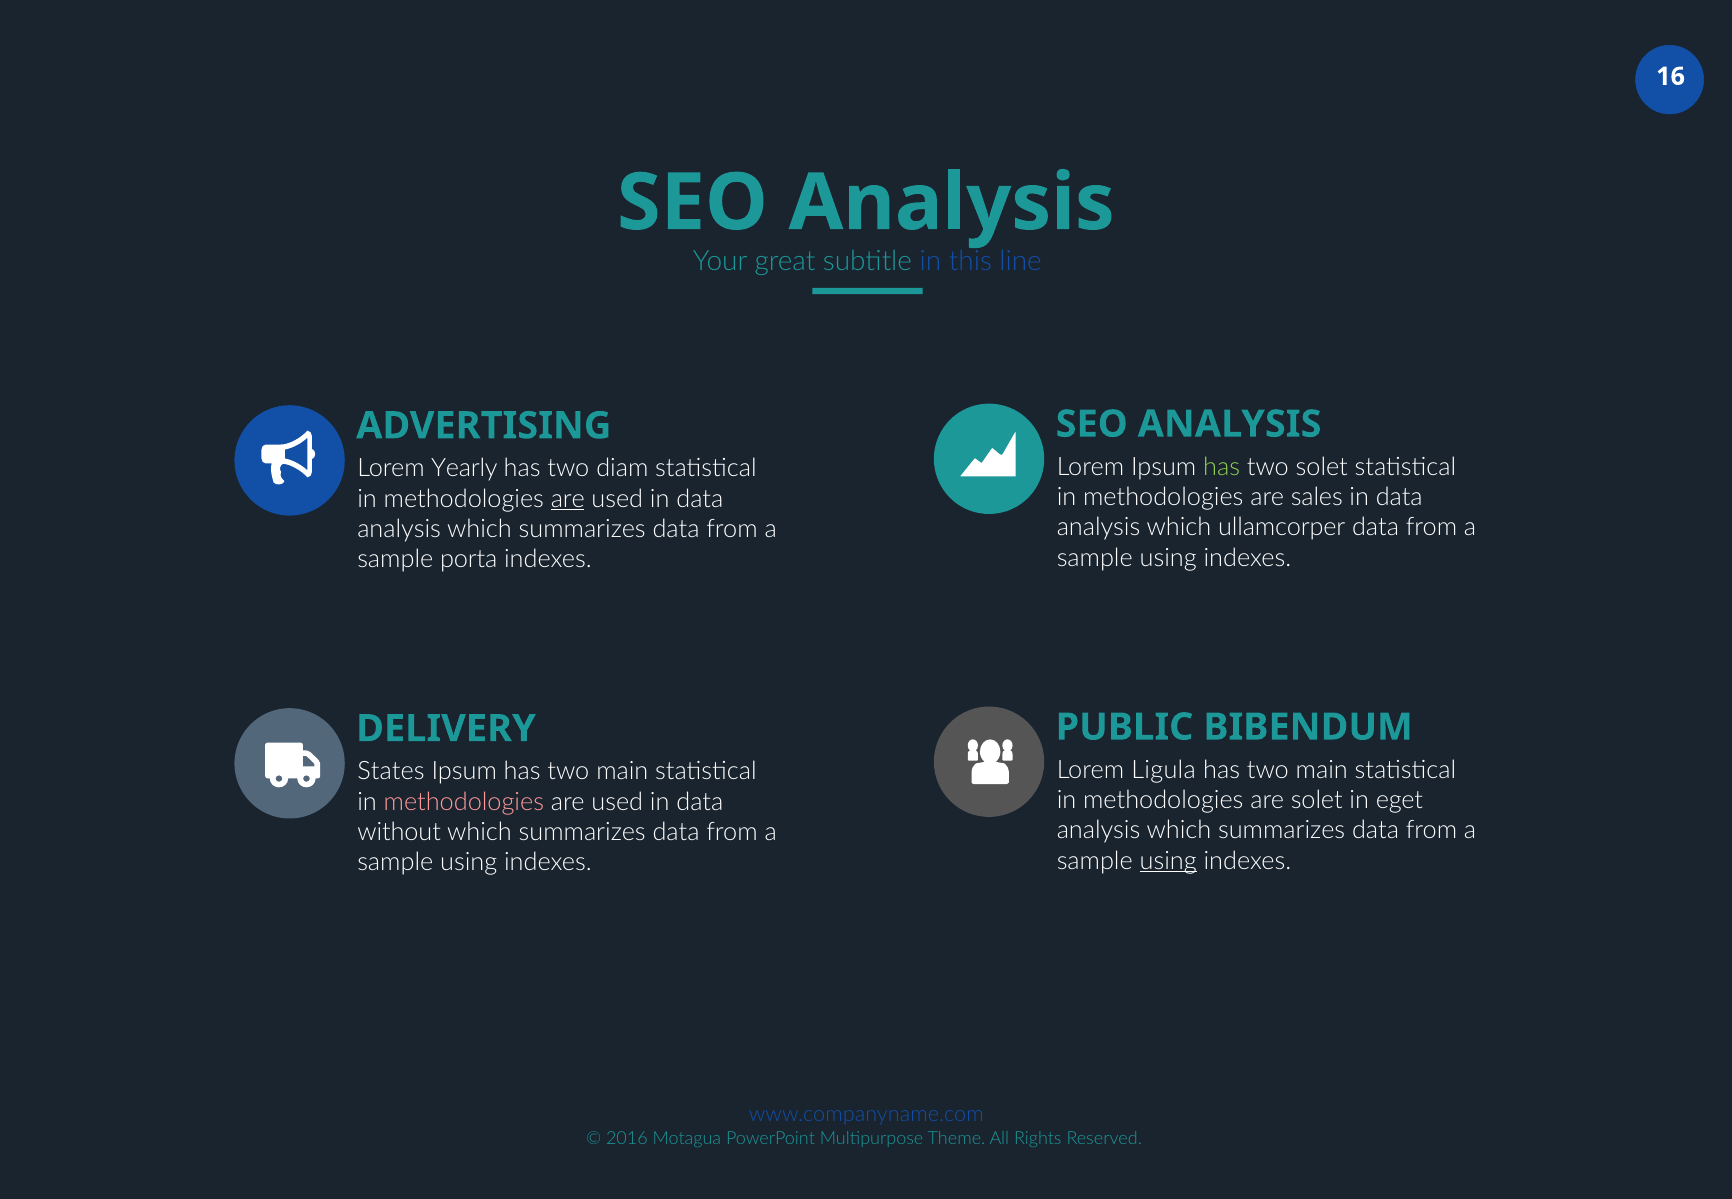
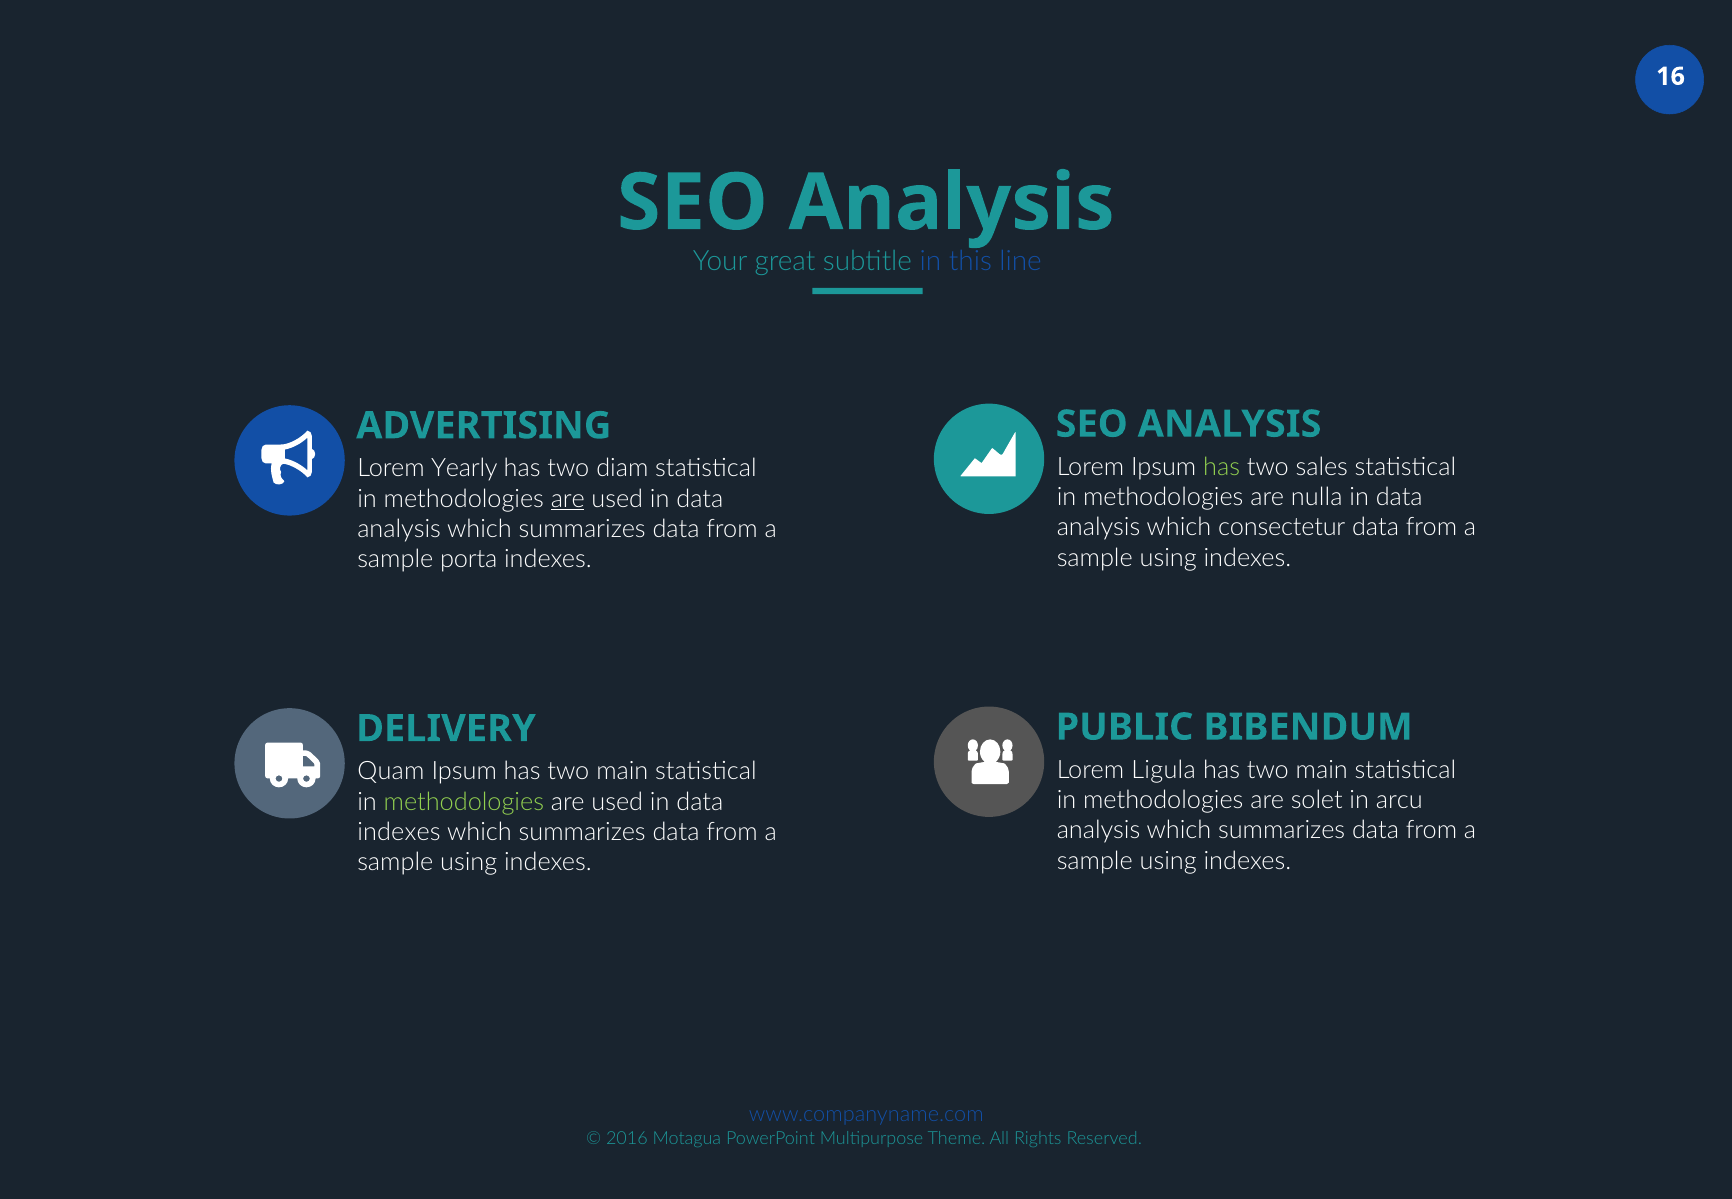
two solet: solet -> sales (1322, 467)
sales: sales -> nulla (1317, 497)
ullamcorper: ullamcorper -> consectetur (1282, 528)
States: States -> Quam (391, 771)
eget: eget -> arcu (1399, 800)
methodologies colour: pink -> light green (464, 802)
without: without -> indexes (399, 832)
using underline: present -> none (1168, 861)
